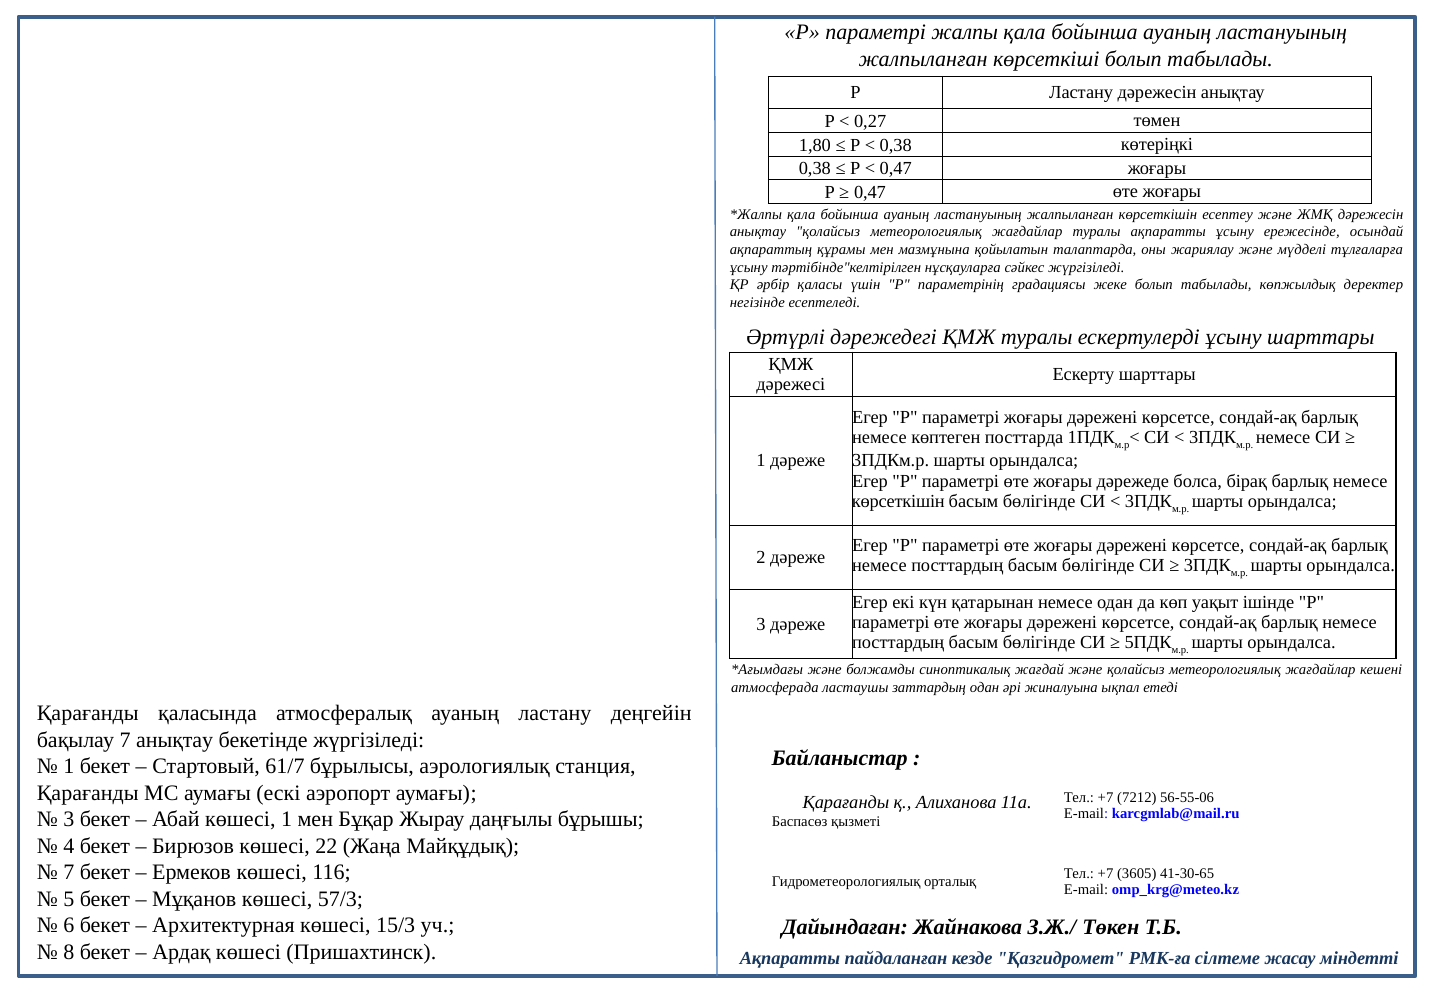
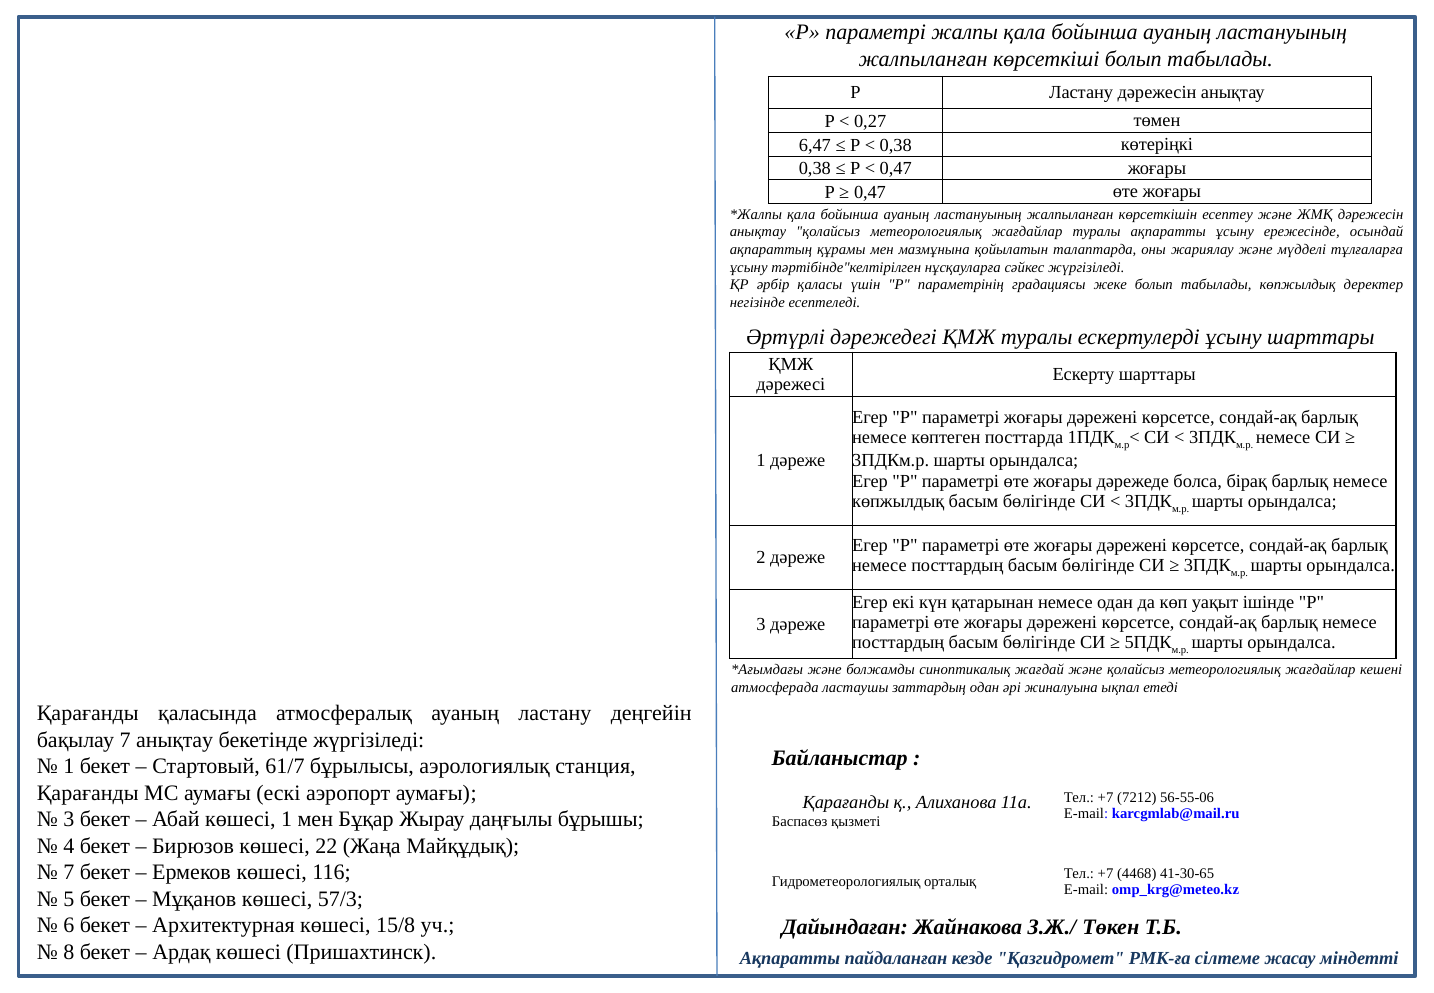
1,80: 1,80 -> 6,47 (815, 145)
көрсеткішін: көрсеткішін -> көпжылдық (898, 501)
3605: 3605 -> 4468 (1137, 874)
15/3: 15/3 -> 15/8 (396, 925)
